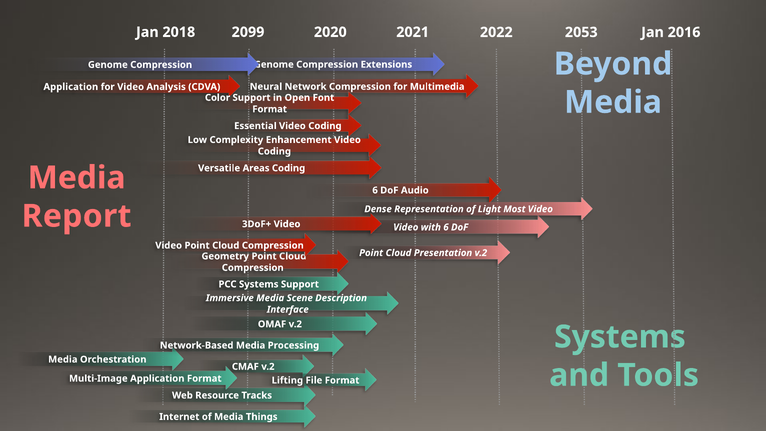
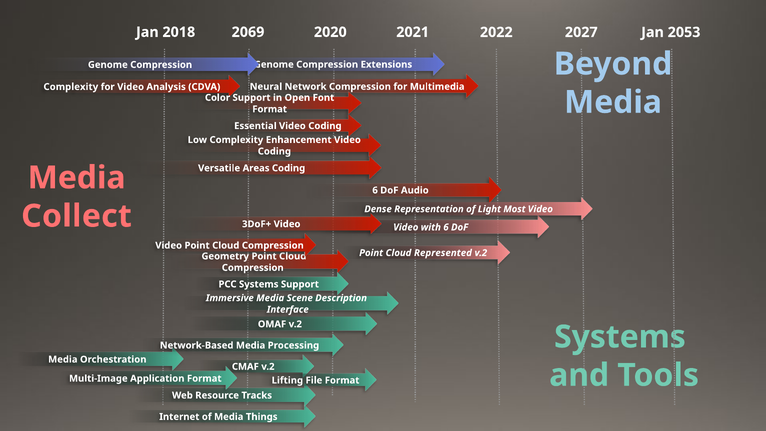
2099: 2099 -> 2069 (248, 32)
2053: 2053 -> 2027 (581, 32)
2016: 2016 -> 2053 (684, 32)
Application: Application -> Complexity (71, 87)
Report: Report -> Collect (77, 216)
Presentation: Presentation -> Represented (443, 253)
